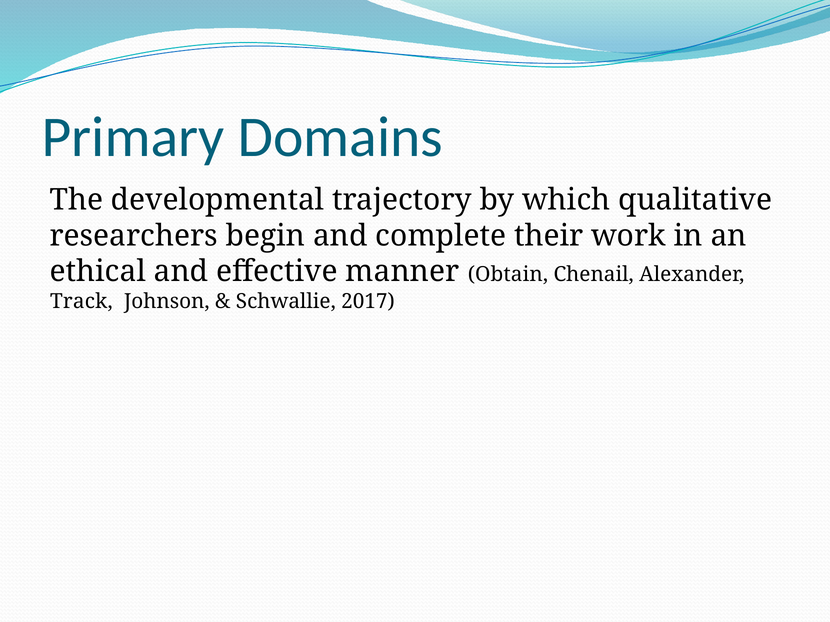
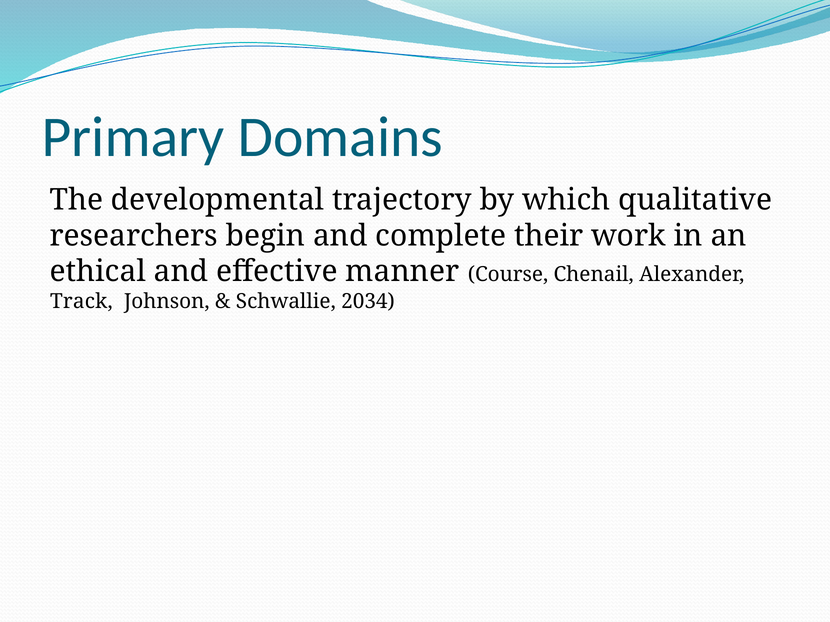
Obtain: Obtain -> Course (508, 275)
2017: 2017 -> 2034 (368, 302)
